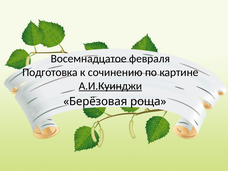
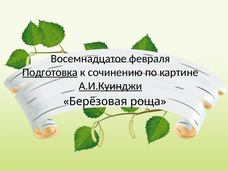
Подготовка underline: none -> present (50, 72)
